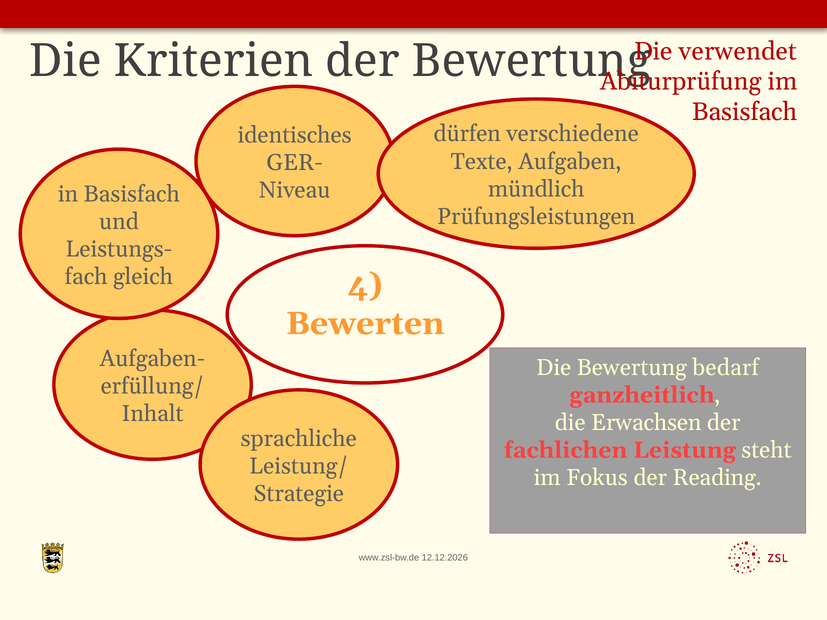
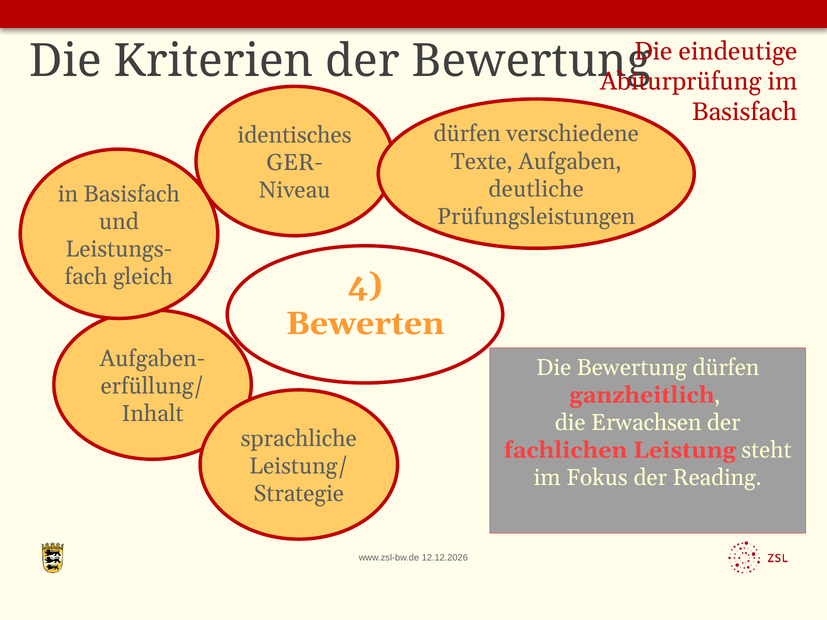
verwendet: verwendet -> eindeutige (738, 51)
mündlich: mündlich -> deutliche (536, 189)
Bewertung bedarf: bedarf -> dürfen (726, 368)
